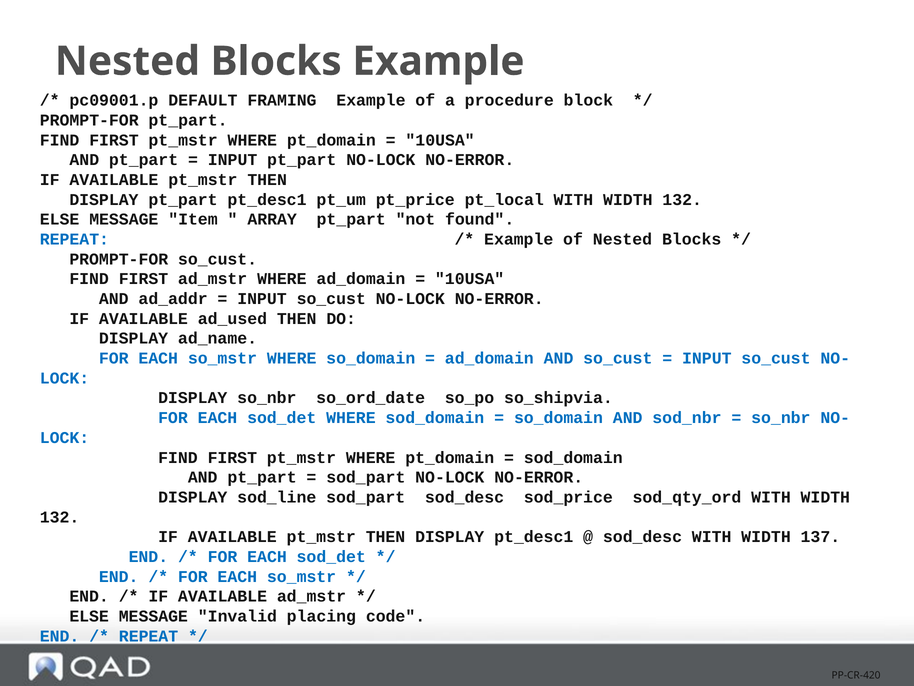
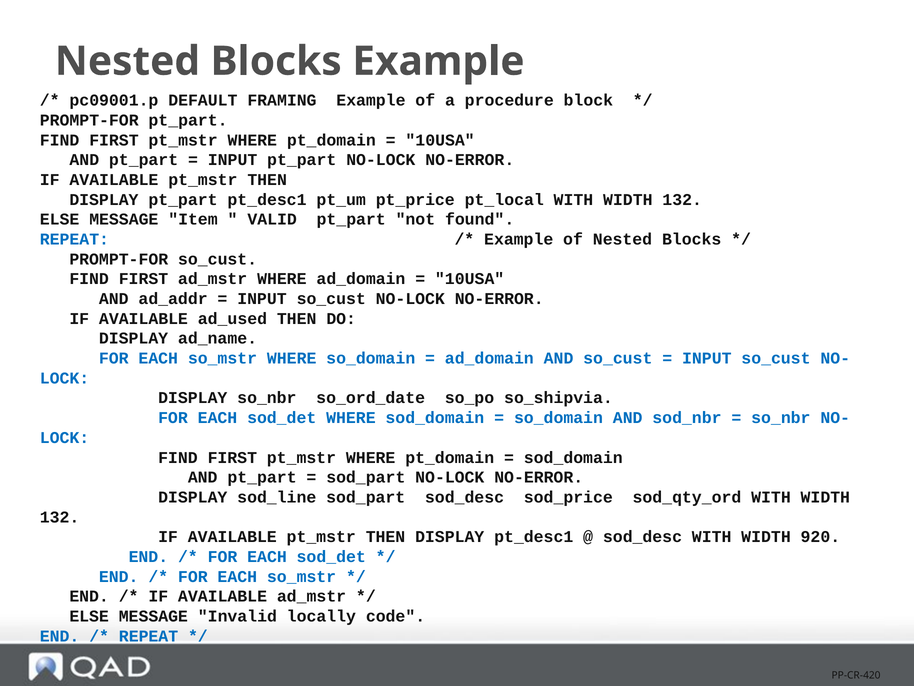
ARRAY: ARRAY -> VALID (272, 219)
137: 137 -> 920 (820, 537)
placing: placing -> locally (321, 616)
